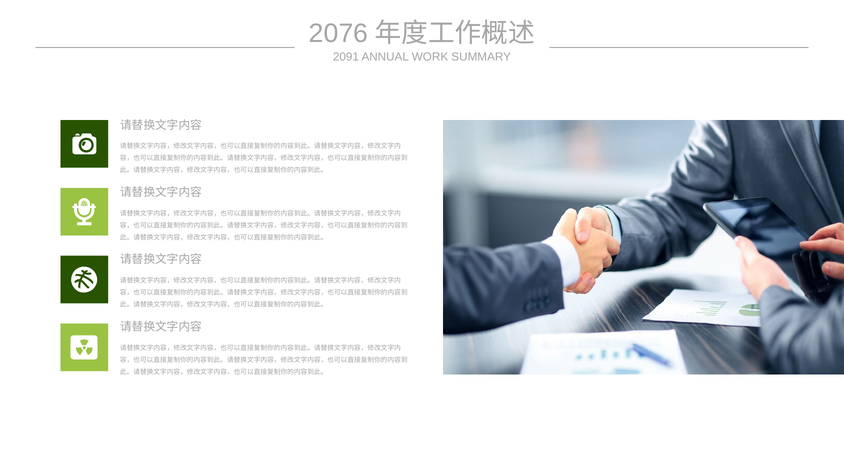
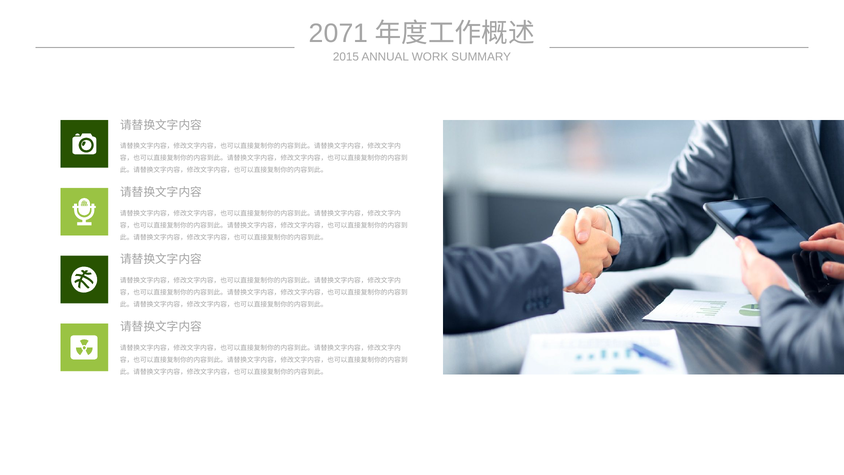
2076: 2076 -> 2071 (339, 33)
2091: 2091 -> 2015 (346, 57)
